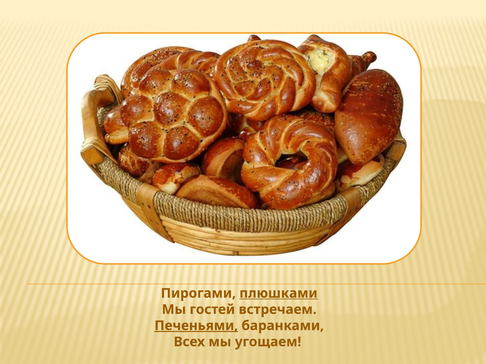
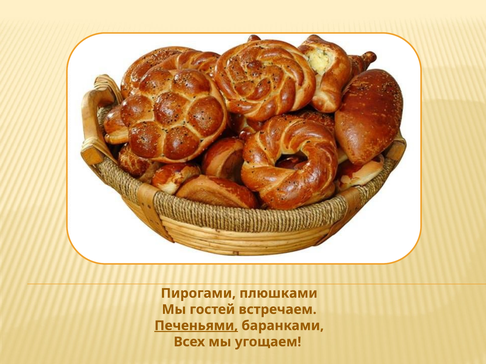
плюшками underline: present -> none (278, 294)
